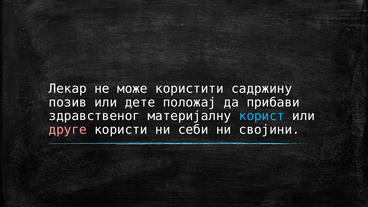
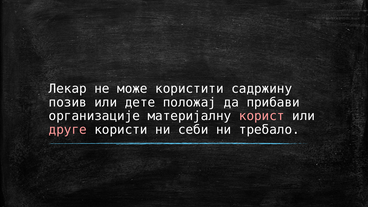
здравственог: здравственог -> организације (94, 116)
корист colour: light blue -> pink (262, 116)
својини: својини -> требало (269, 130)
